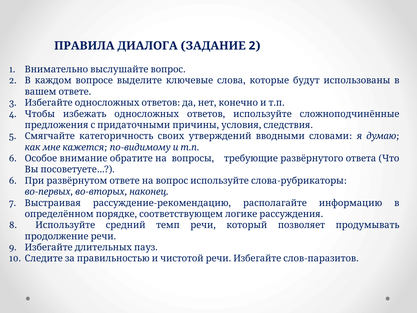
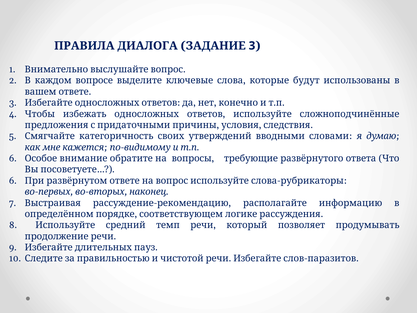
ЗАДАНИЕ 2: 2 -> 3 (252, 46)
